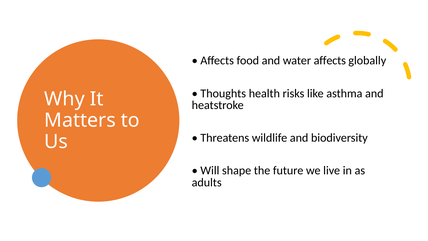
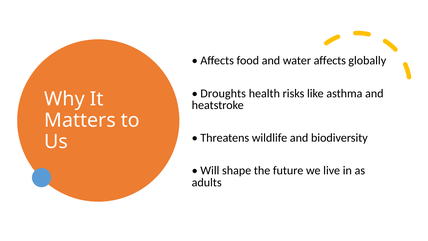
Thoughts: Thoughts -> Droughts (223, 93)
